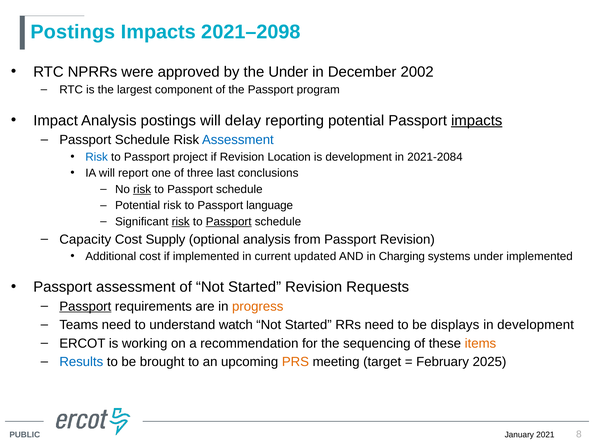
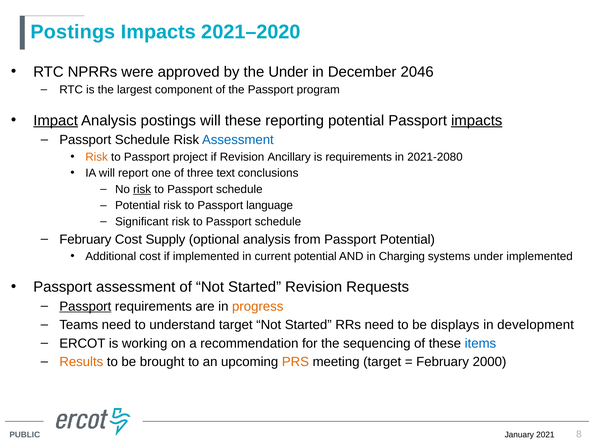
2021–2098: 2021–2098 -> 2021–2020 (251, 32)
2002: 2002 -> 2046 (417, 72)
Impact underline: none -> present (56, 121)
will delay: delay -> these (243, 121)
Risk colour: blue -> orange (97, 157)
Location: Location -> Ancillary (289, 157)
is development: development -> requirements (359, 157)
2021-2084: 2021-2084 -> 2021-2080 (435, 157)
last: last -> text (226, 173)
risk underline: present -> none (181, 222)
Passport underline: present -> none (229, 222)
Capacity: Capacity -> February (85, 239)
Passport Revision: Revision -> Potential (407, 239)
current updated: updated -> potential (315, 257)
understand watch: watch -> target (236, 325)
items colour: orange -> blue (480, 344)
Results colour: blue -> orange (81, 362)
2025: 2025 -> 2000 (490, 362)
